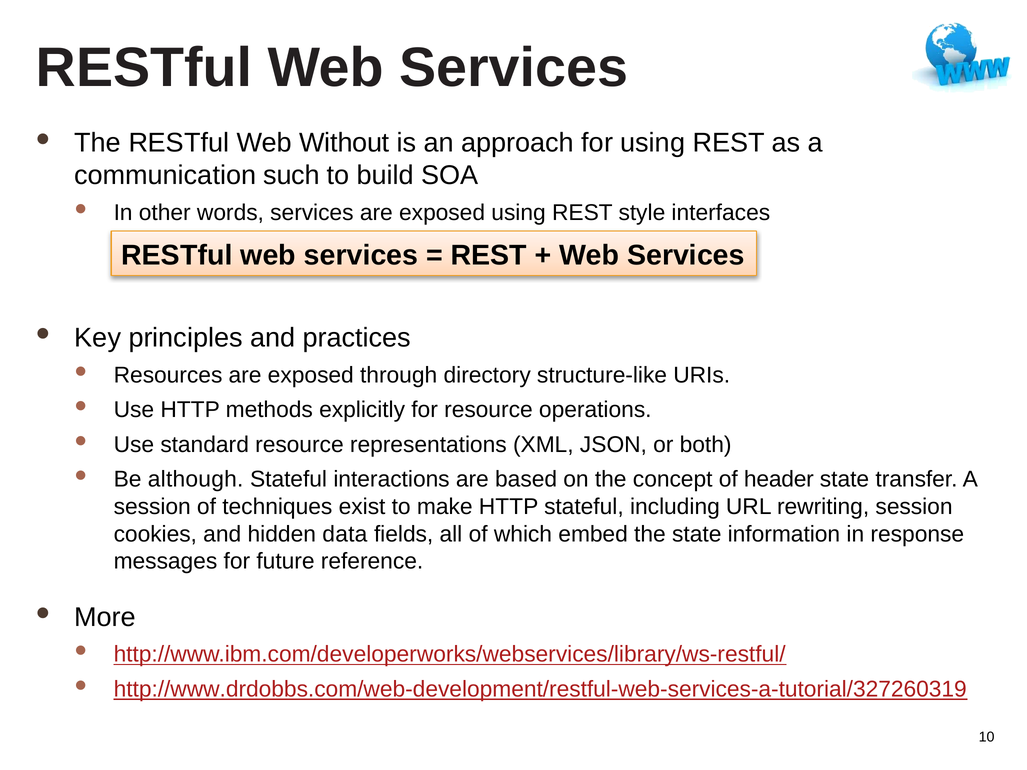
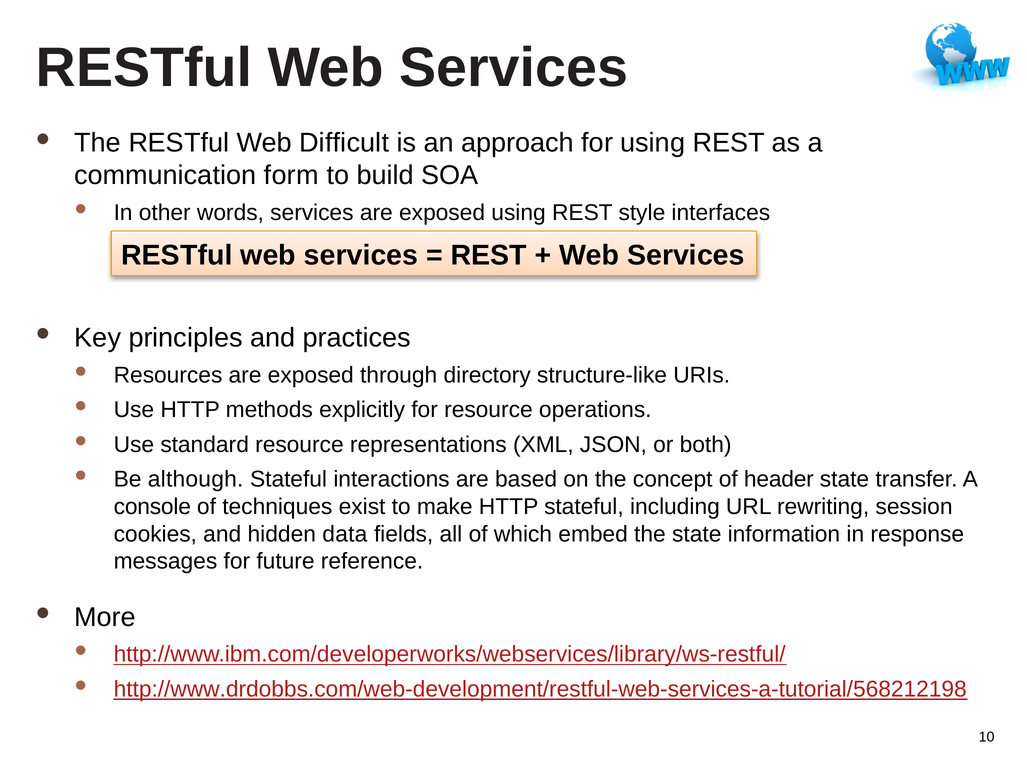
Without: Without -> Difficult (344, 143)
such: such -> form (291, 176)
session: session -> console (152, 507)
http://www.drdobbs.com/web-development/restful-web-services-a-tutorial/327260319: http://www.drdobbs.com/web-development/restful-web-services-a-tutorial/327260319 -> http://www.drdobbs.com/web-development/restful-web-services-a-tutorial/568212198 (540, 689)
